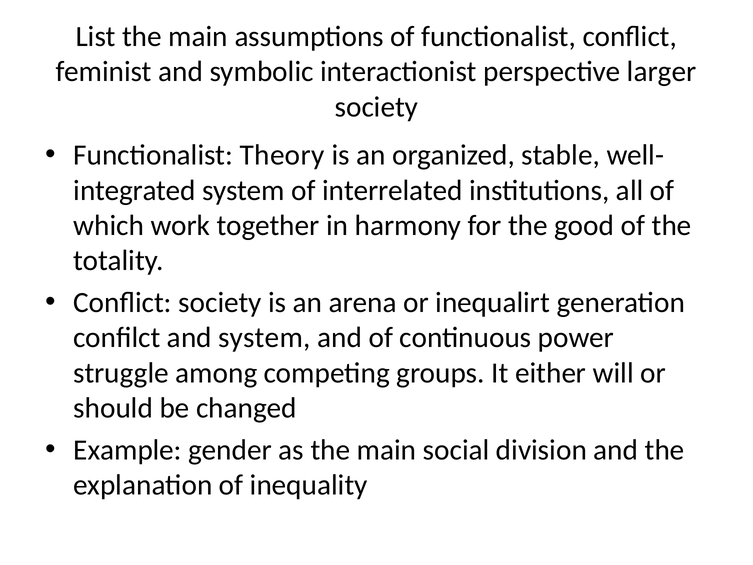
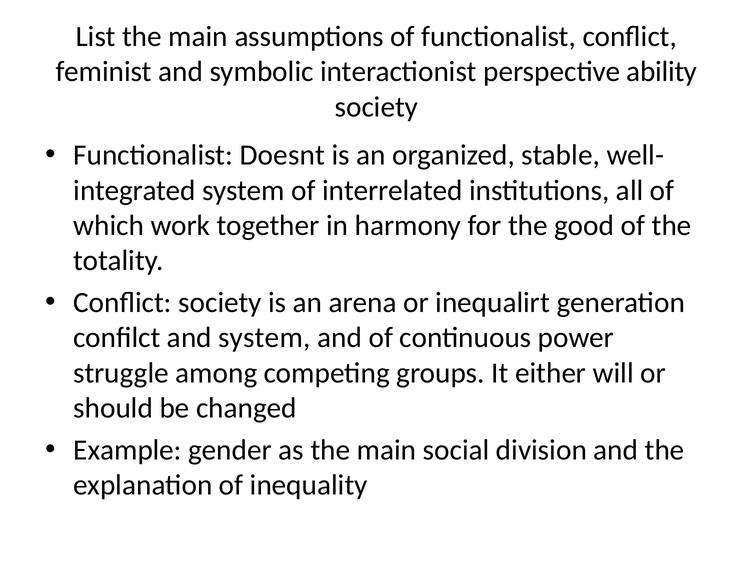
larger: larger -> ability (662, 72)
Theory: Theory -> Doesnt (282, 155)
